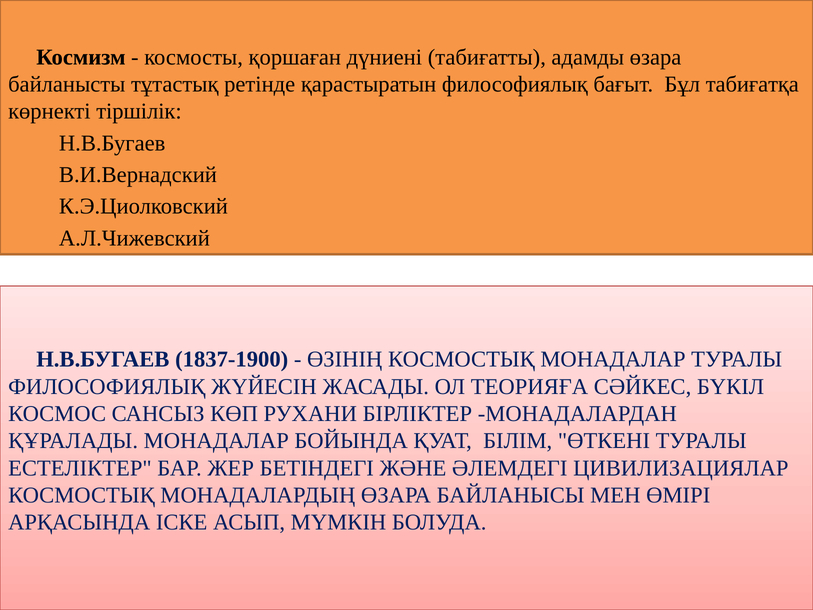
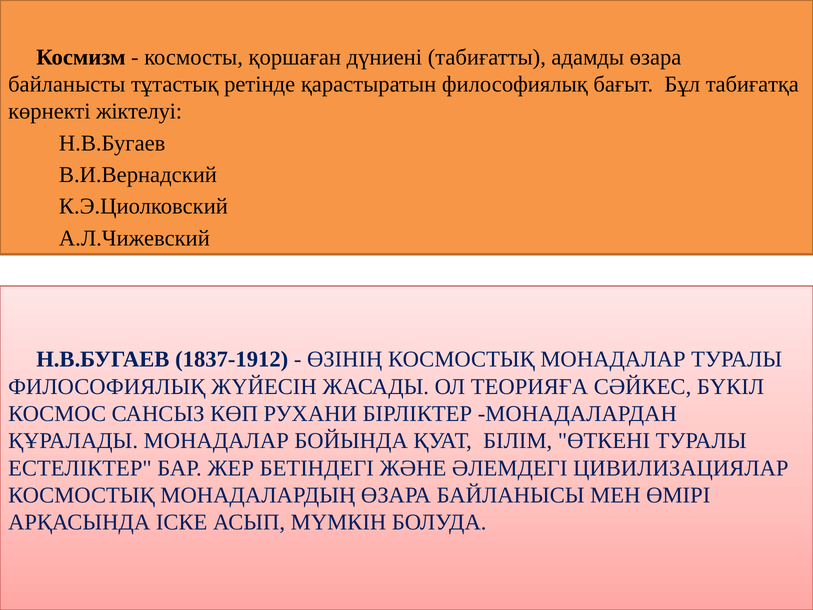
тіршілік: тіршілік -> жіктелуі (139, 111)
1837-1900: 1837-1900 -> 1837-1912 (232, 359)
